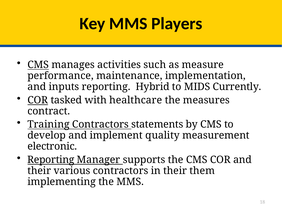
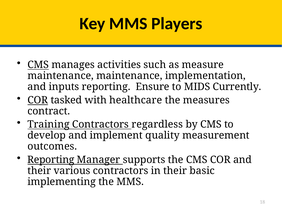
performance: performance -> maintenance (61, 76)
Hybrid: Hybrid -> Ensure (153, 87)
statements: statements -> regardless (157, 124)
electronic: electronic -> outcomes (52, 146)
them: them -> basic (202, 170)
